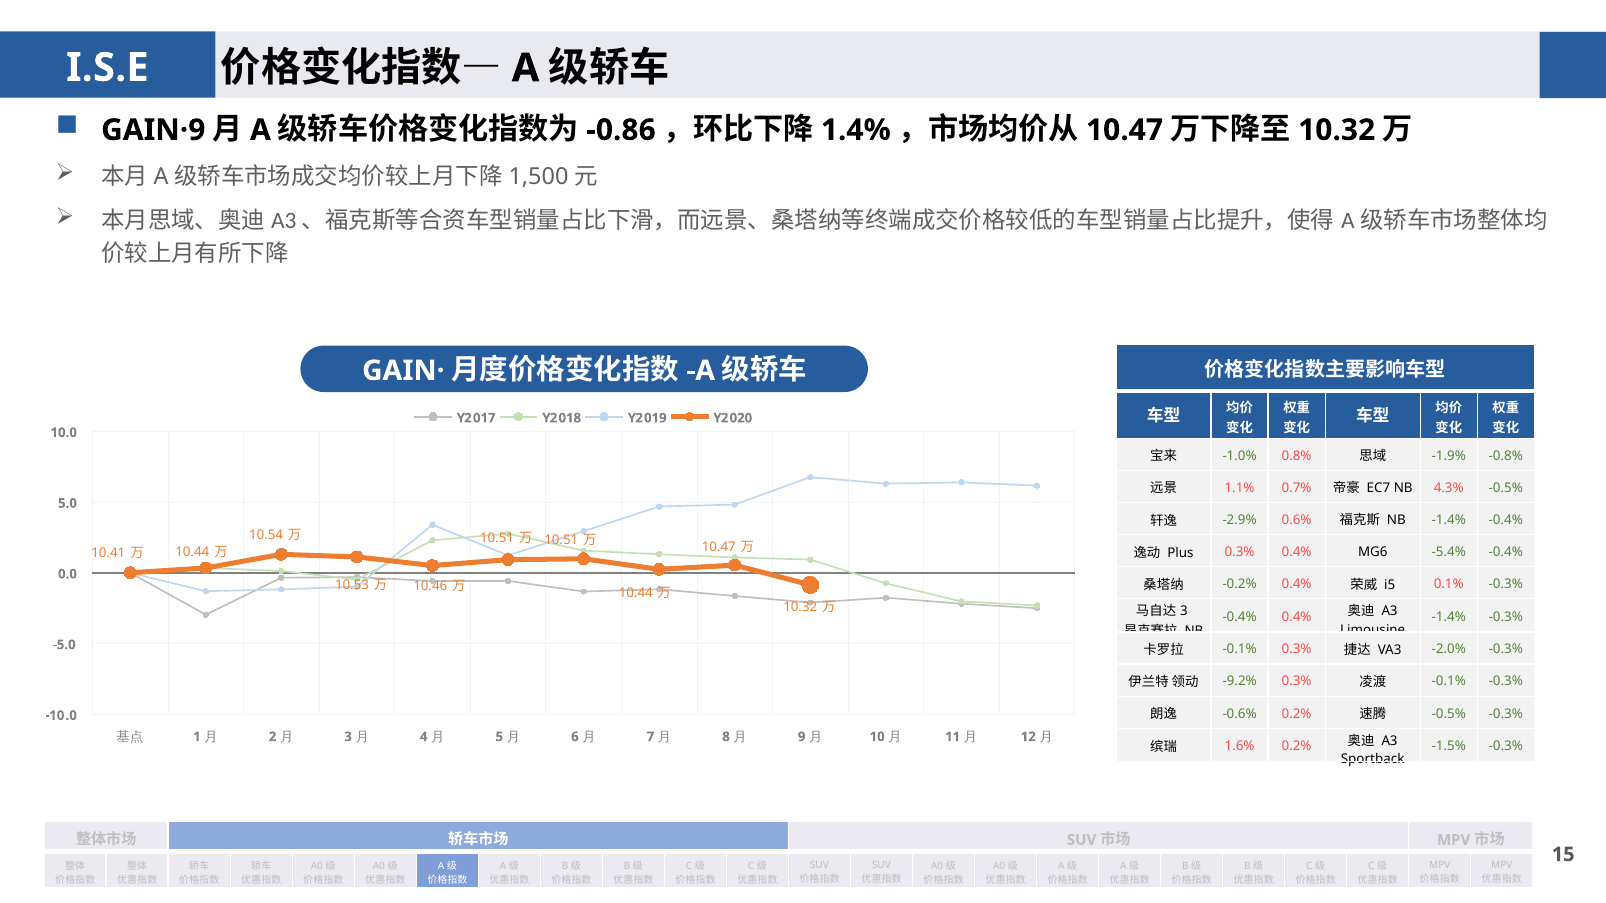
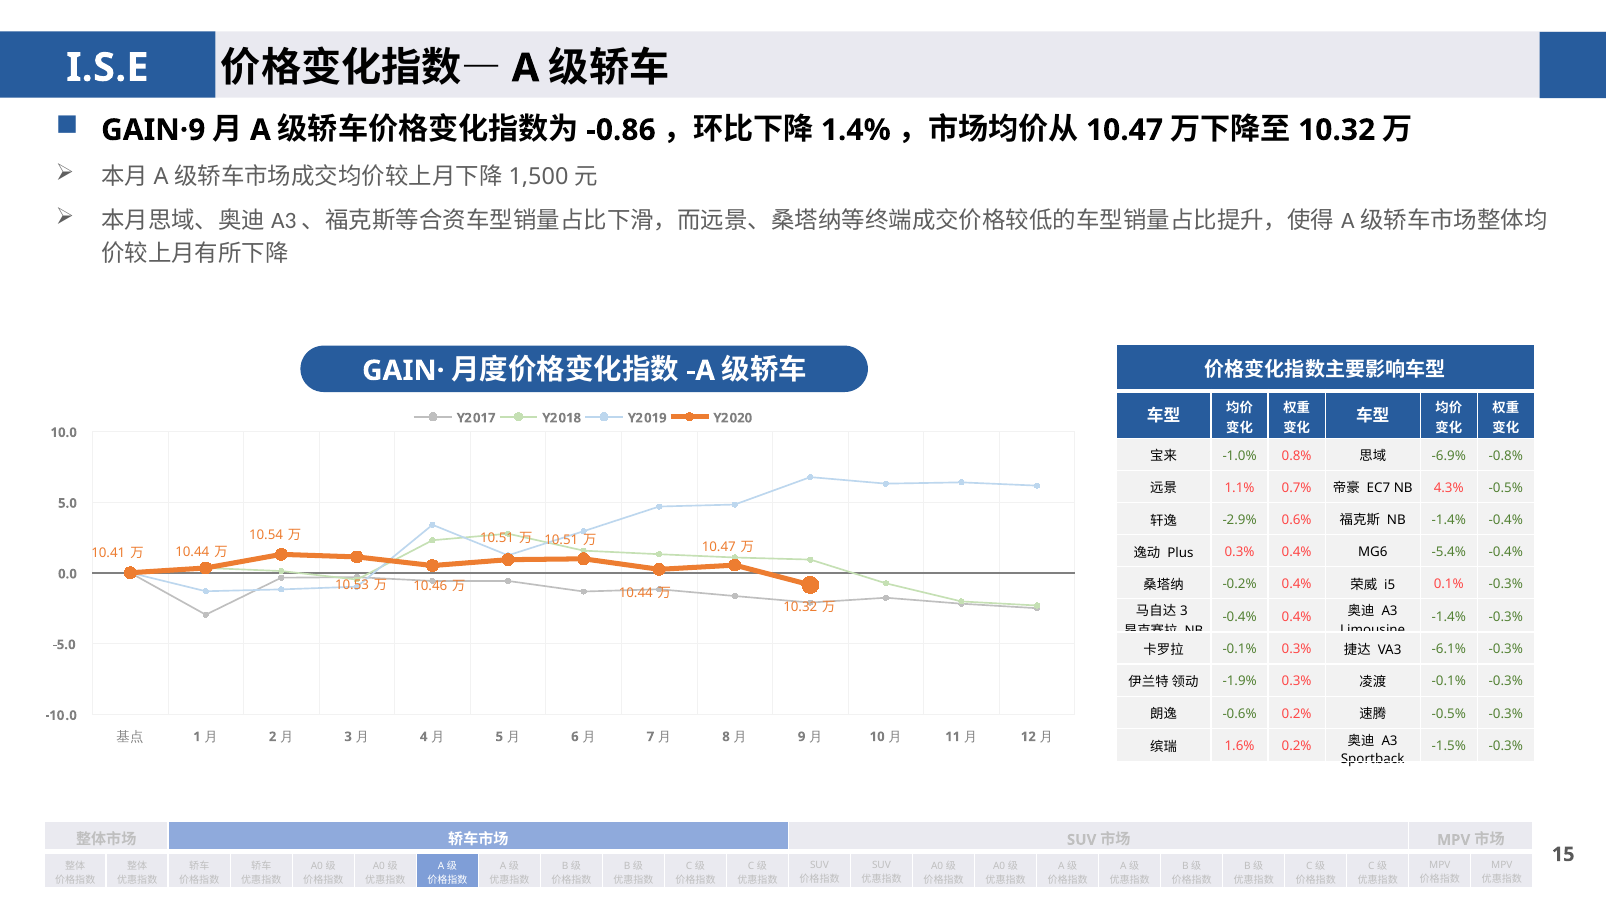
-1.9%: -1.9% -> -6.9% (1449, 456)
-2.0%: -2.0% -> -6.1% (1449, 650)
-9.2%: -9.2% -> -1.9% (1240, 682)
